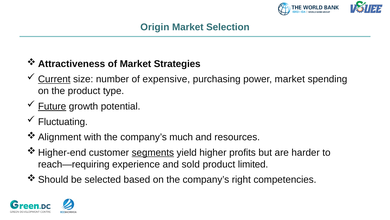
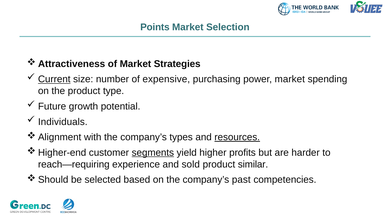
Origin: Origin -> Points (155, 27)
Future underline: present -> none (52, 106)
Fluctuating: Fluctuating -> Individuals (63, 121)
much: much -> types (181, 137)
resources underline: none -> present (237, 137)
limited: limited -> similar (253, 164)
right: right -> past (241, 179)
